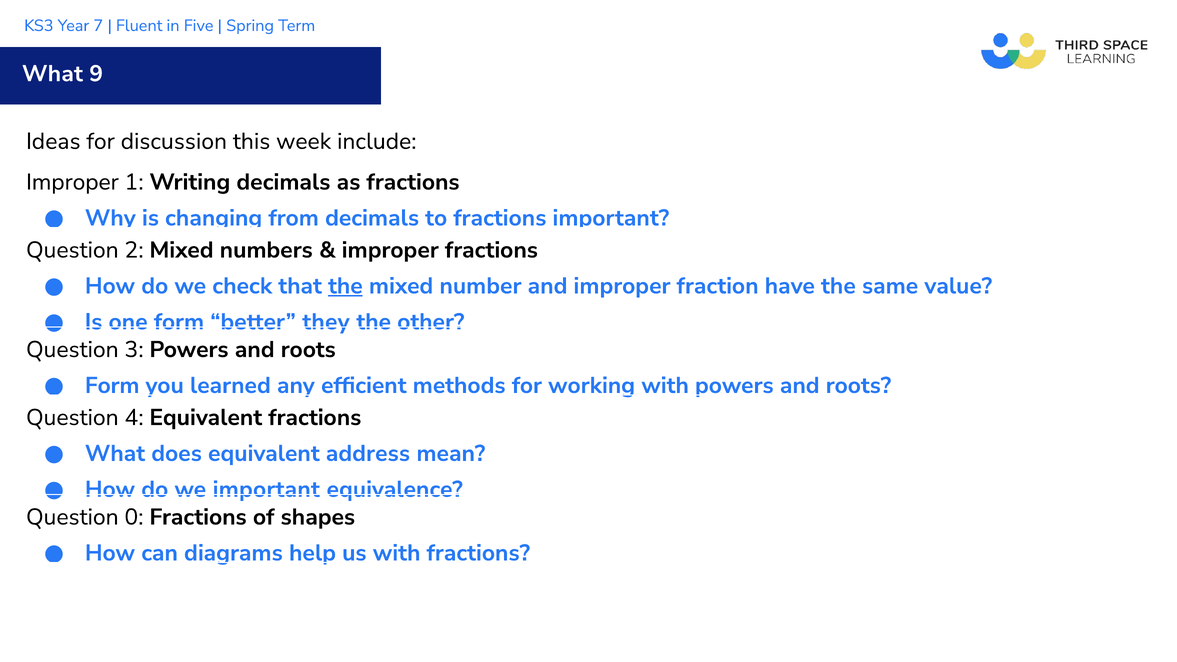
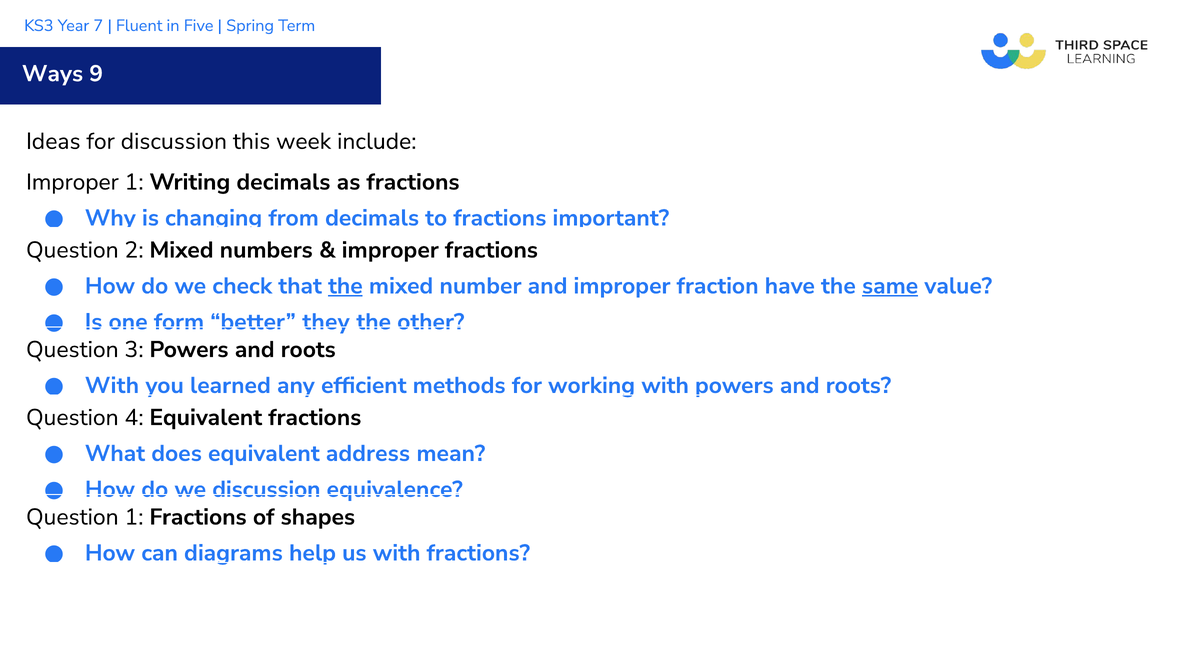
What: What -> Ways (53, 74)
same underline: none -> present (890, 286)
Form: Form -> With (112, 385)
we important: important -> discussion (266, 489)
Question 0: 0 -> 1 (134, 517)
